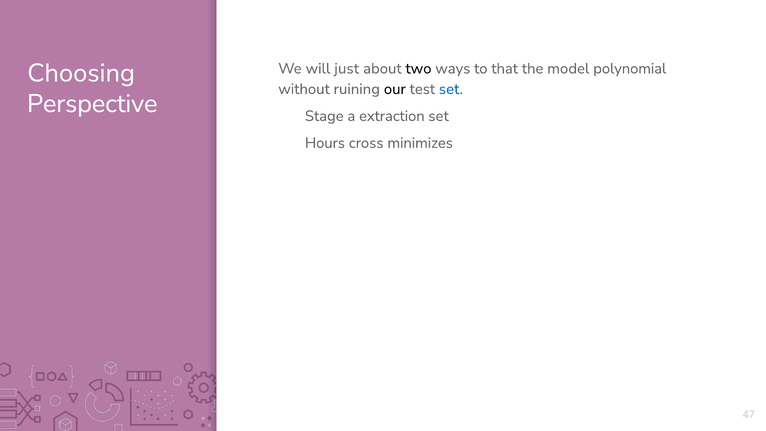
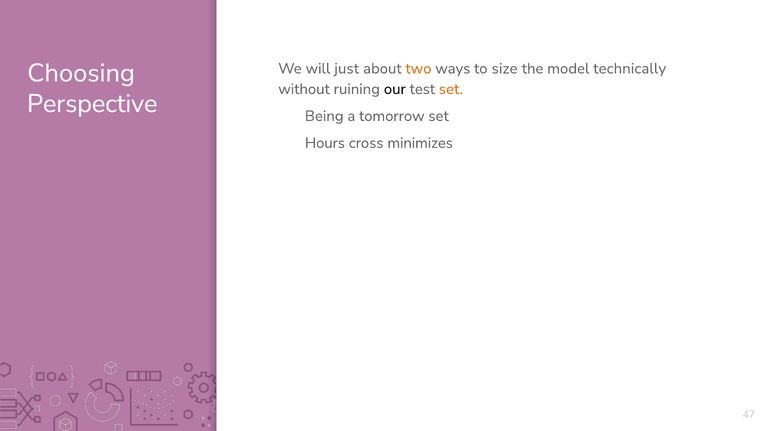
two colour: black -> orange (418, 69)
that: that -> size (505, 69)
polynomial: polynomial -> technically (630, 69)
set colour: blue -> orange (451, 89)
Stage: Stage -> Being (324, 116)
extraction: extraction -> tomorrow (392, 116)
